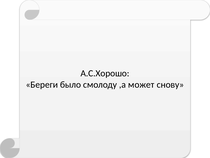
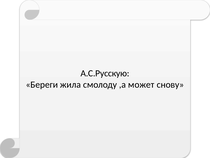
А.С.Хорошо: А.С.Хорошо -> А.С.Русскую (105, 73)
было: было -> жила (71, 84)
